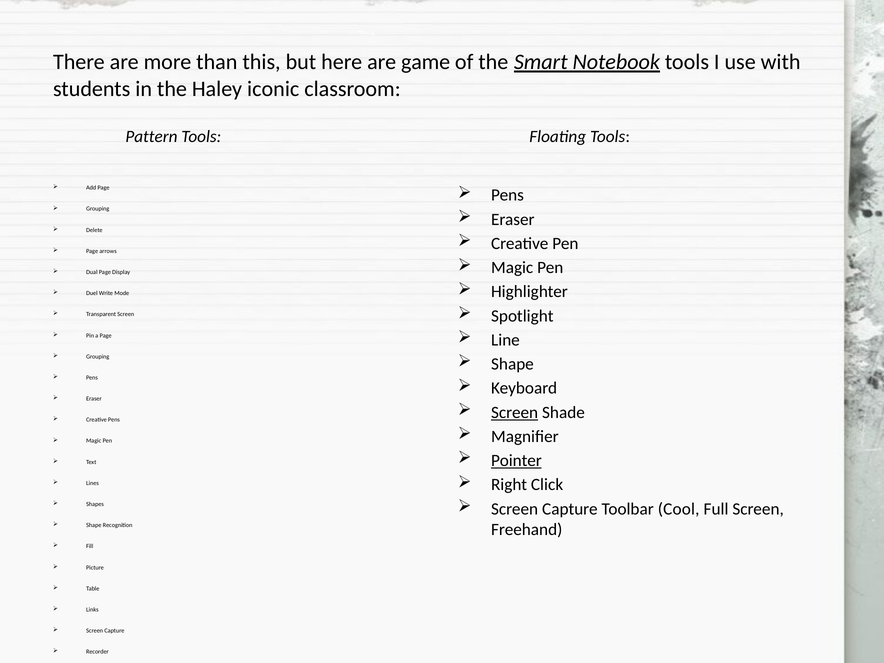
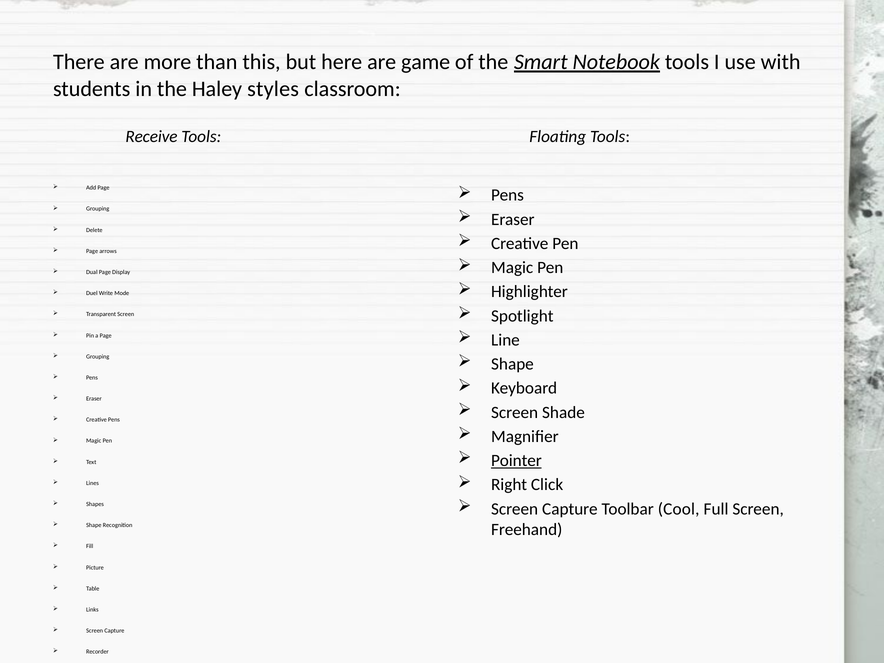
iconic: iconic -> styles (273, 89)
Pattern: Pattern -> Receive (151, 137)
Screen underline: present -> none (515, 412)
